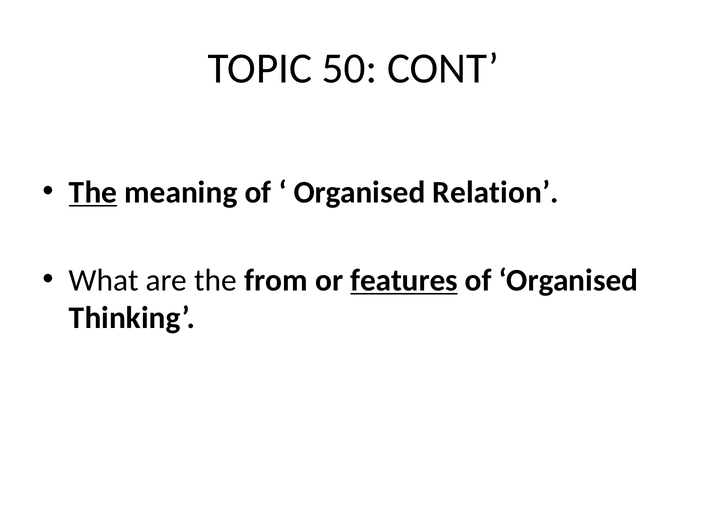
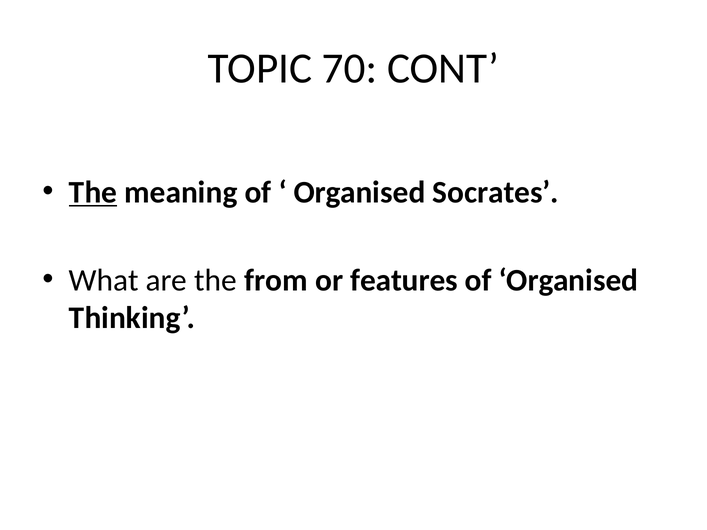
50: 50 -> 70 (350, 68)
Relation: Relation -> Socrates (496, 192)
features underline: present -> none (404, 280)
